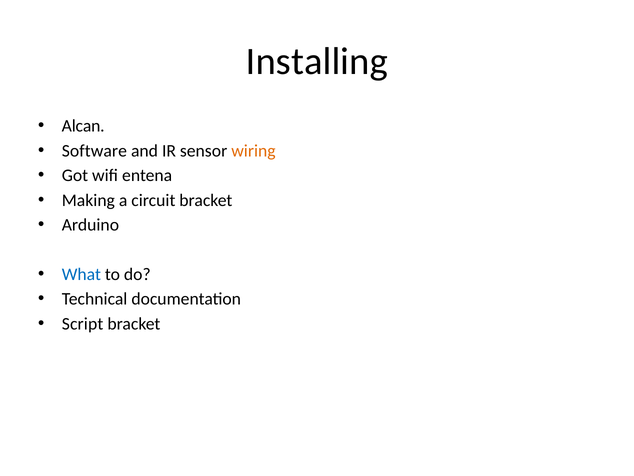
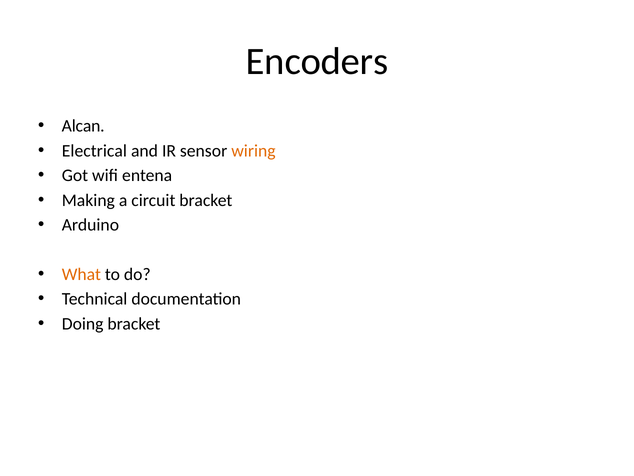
Installing: Installing -> Encoders (317, 61)
Software: Software -> Electrical (94, 151)
What colour: blue -> orange (81, 274)
Script: Script -> Doing (83, 323)
